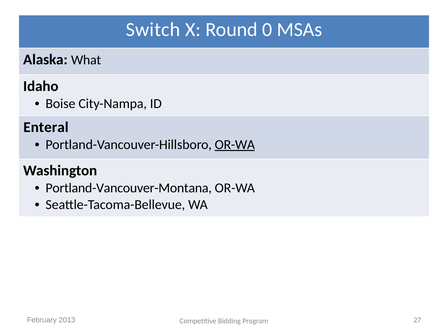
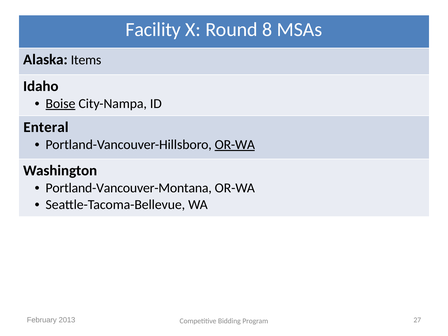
Switch: Switch -> Facility (153, 30)
0: 0 -> 8 (267, 30)
What: What -> Items (86, 60)
Boise underline: none -> present (60, 104)
